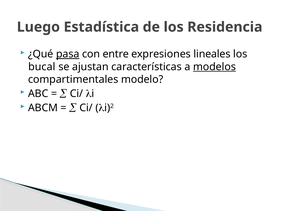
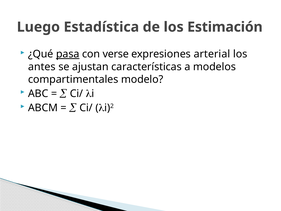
Residencia: Residencia -> Estimación (225, 27)
entre: entre -> verse (116, 54)
lineales: lineales -> arterial (212, 54)
bucal: bucal -> antes (42, 67)
modelos underline: present -> none (214, 67)
